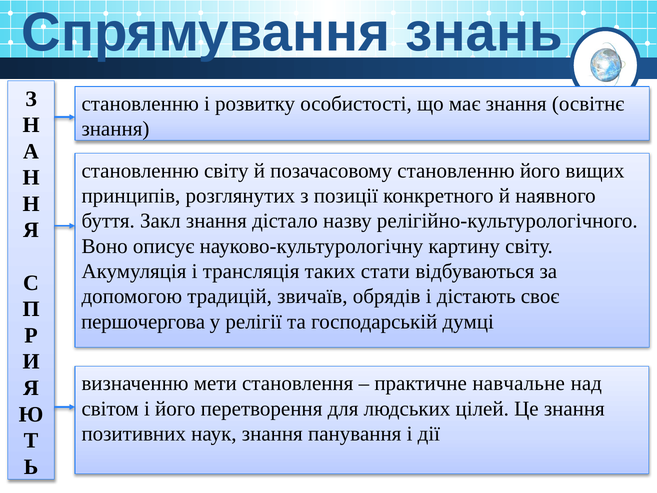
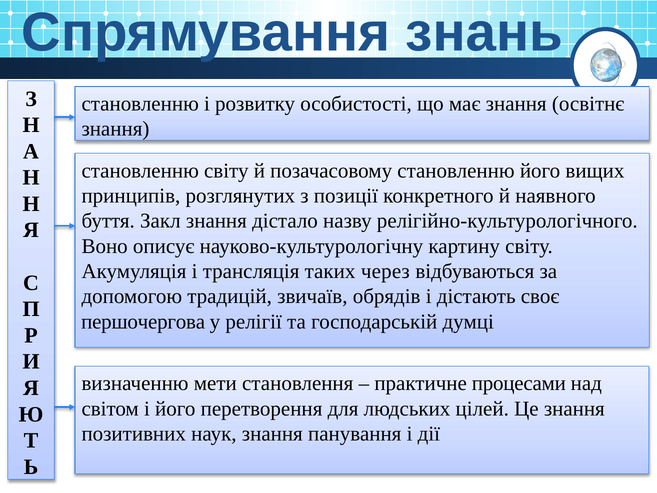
стати: стати -> через (385, 271)
навчальне: навчальне -> процесами (519, 383)
